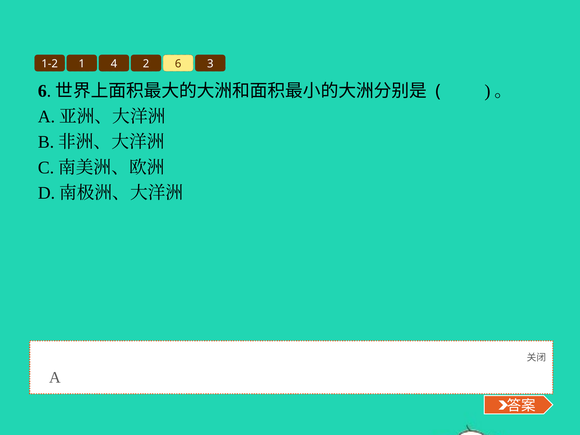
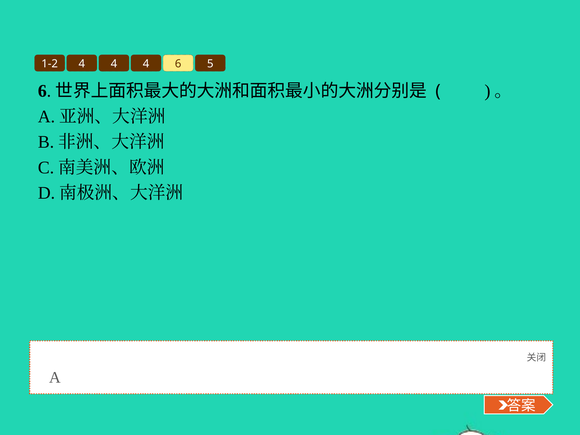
1-2 1: 1 -> 4 (82, 64)
2: 2 -> 4 (146, 64)
3: 3 -> 5 (210, 64)
